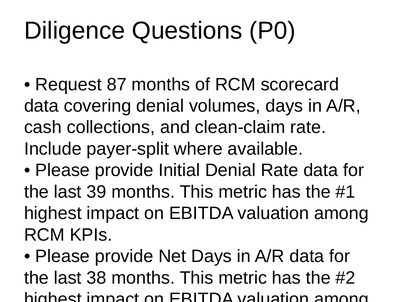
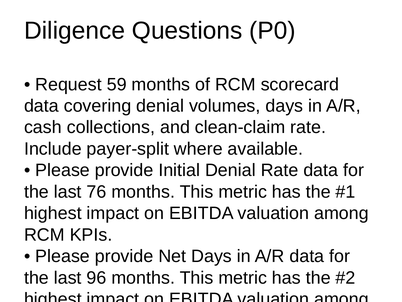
87: 87 -> 59 (117, 84)
39: 39 -> 76 (97, 192)
38: 38 -> 96 (97, 277)
